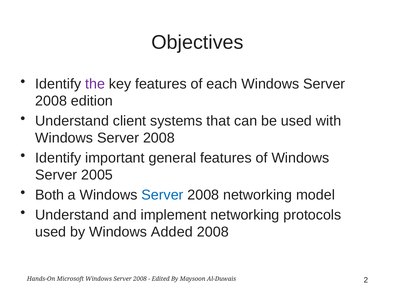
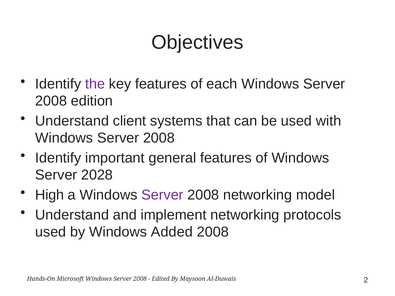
2005: 2005 -> 2028 (97, 175)
Both: Both -> High (50, 195)
Server colour: blue -> purple (162, 195)
